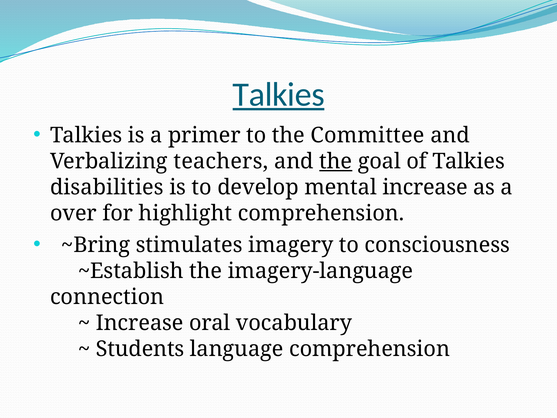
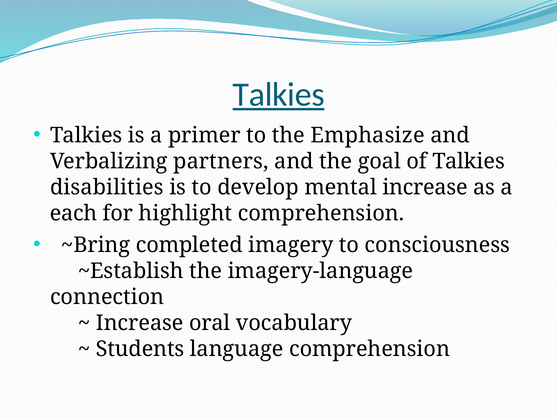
Committee: Committee -> Emphasize (368, 135)
teachers: teachers -> partners (221, 161)
the underline: present -> none (336, 161)
over: over -> each (74, 213)
stimulates: stimulates -> completed (189, 245)
